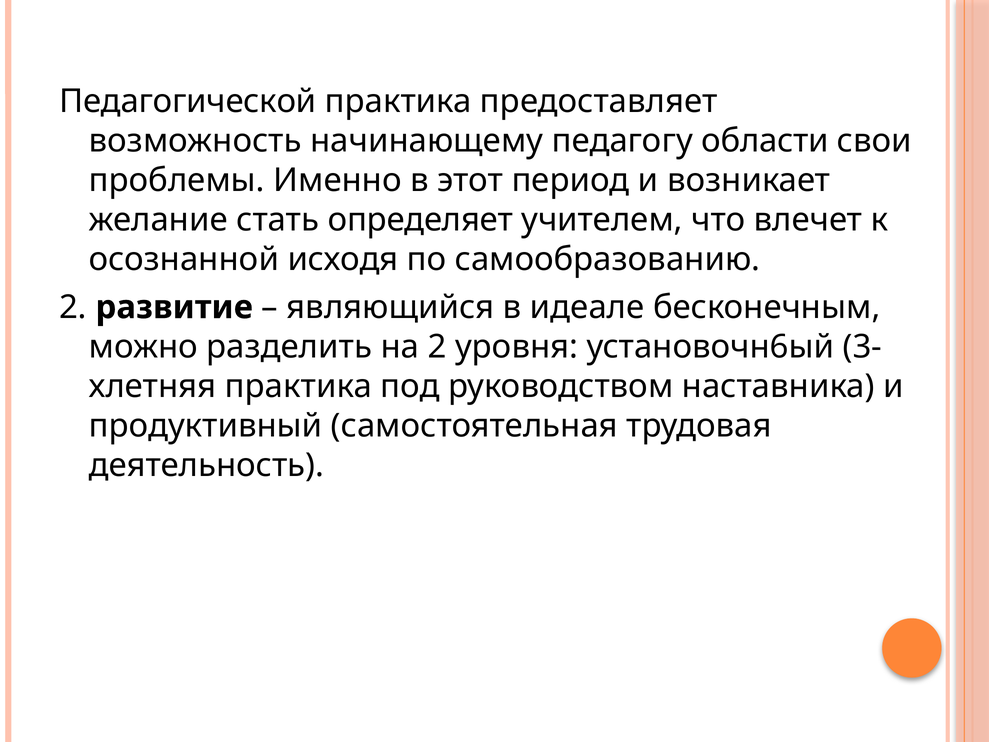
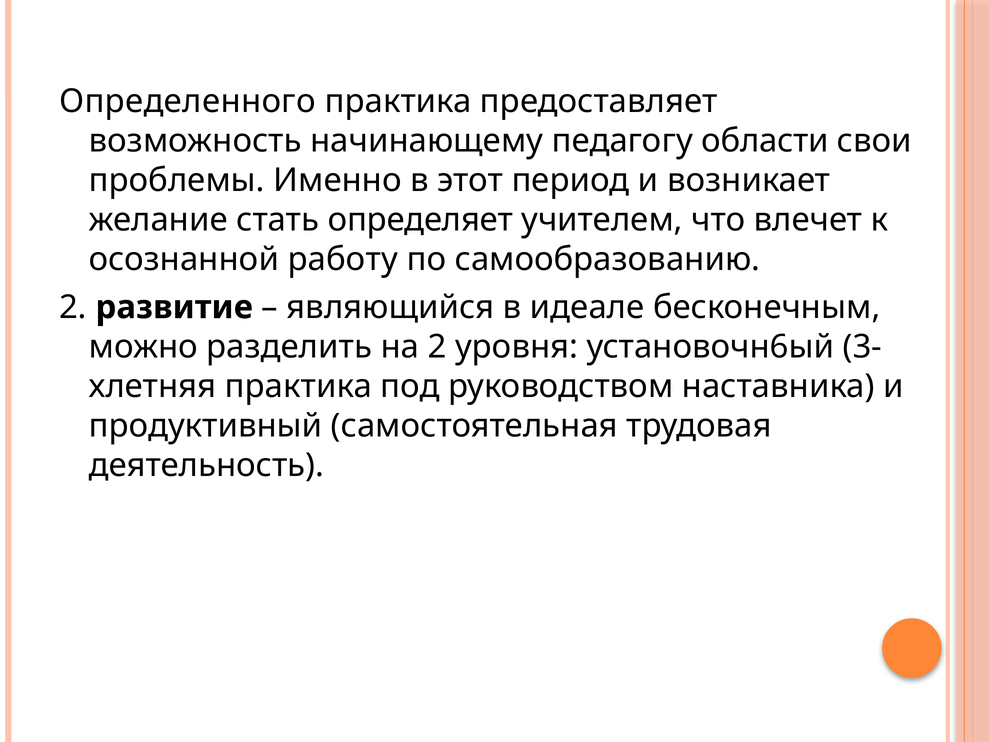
Педагогической: Педагогической -> Определенного (187, 101)
исходя: исходя -> работу (343, 259)
